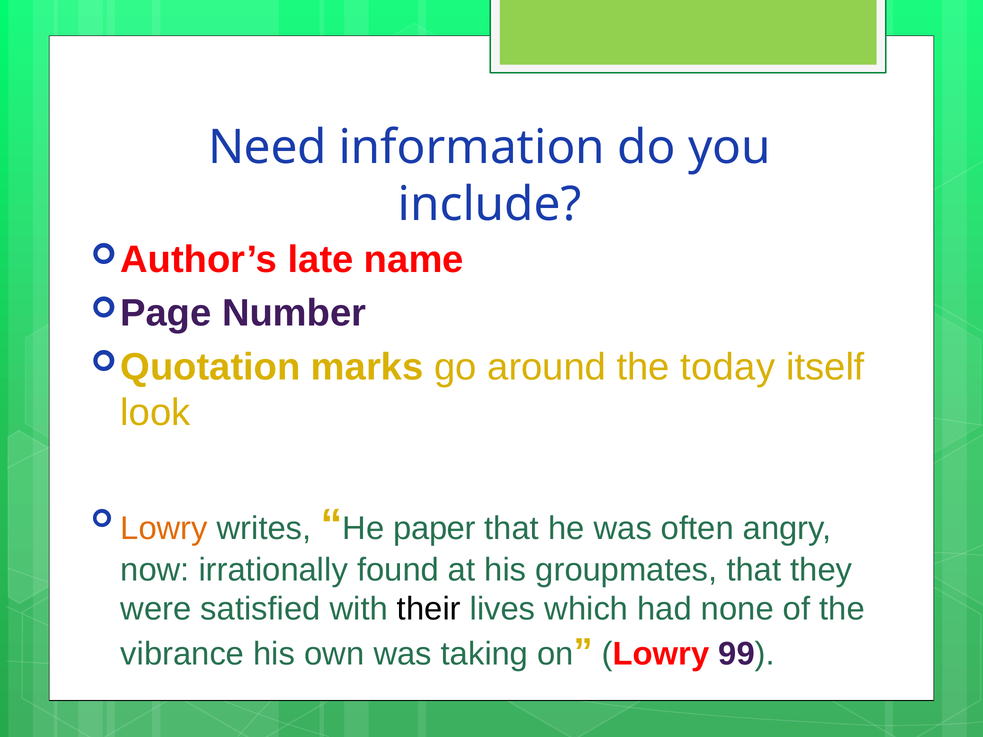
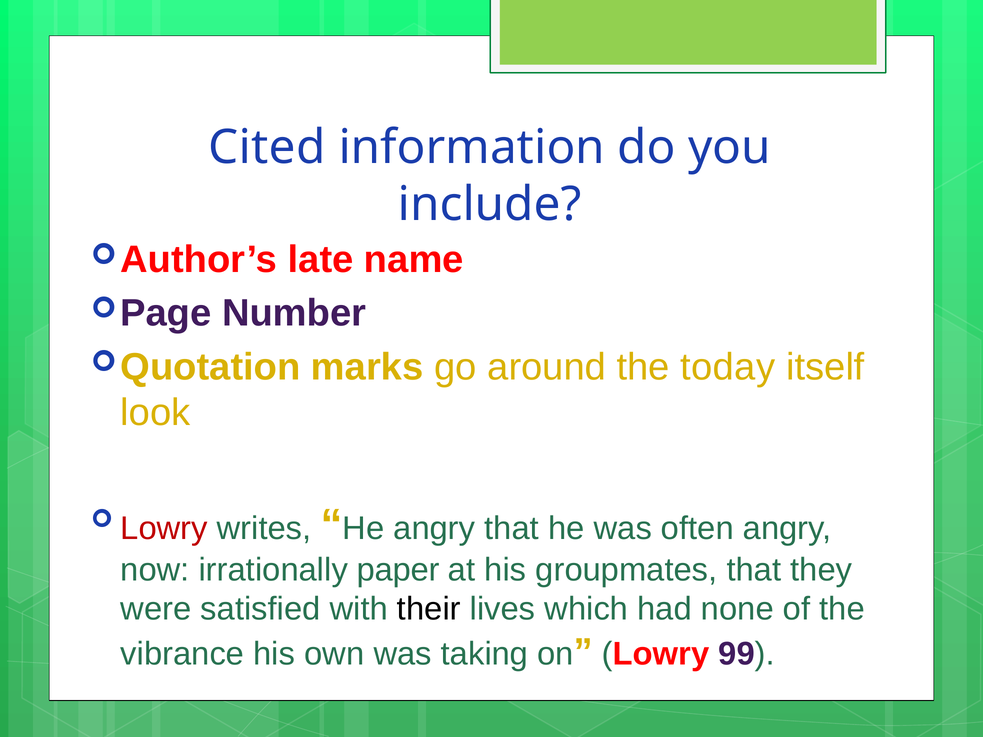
Need: Need -> Cited (267, 147)
Lowry colour: orange -> red (164, 528)
He paper: paper -> angry (434, 528)
found: found -> paper (398, 570)
